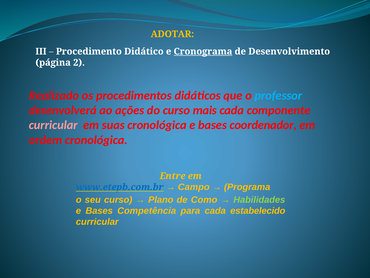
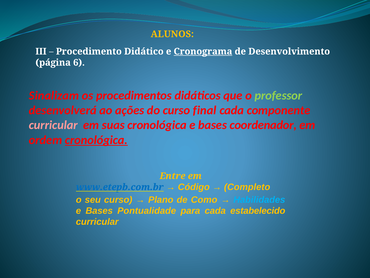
ADOTAR: ADOTAR -> ALUNOS (172, 34)
2: 2 -> 6 (79, 62)
Realizado: Realizado -> Sinalizam (54, 95)
professor colour: light blue -> light green (278, 95)
mais: mais -> final (205, 110)
cronológica underline: none -> present (96, 140)
Campo: Campo -> Código (194, 187)
Programa: Programa -> Completo (247, 187)
Habilidades colour: light green -> light blue (259, 199)
Competência: Competência -> Pontualidade (147, 210)
